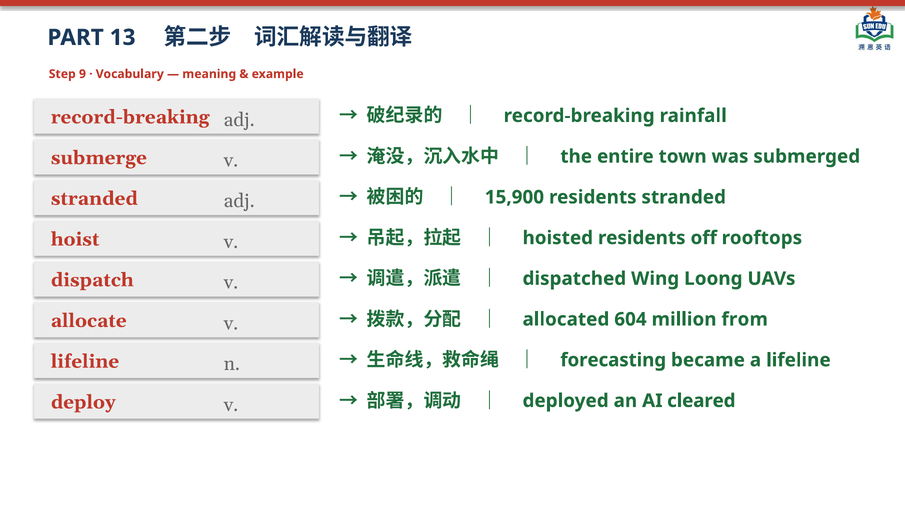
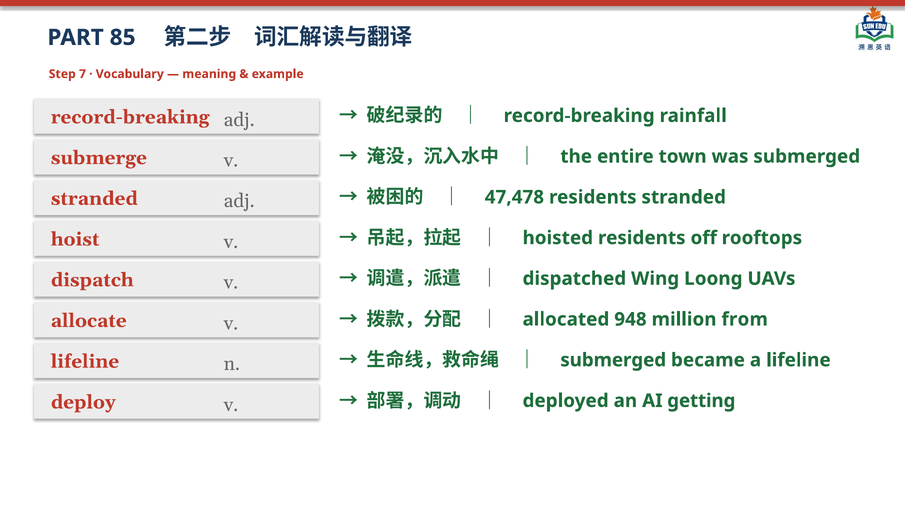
13: 13 -> 85 (123, 37)
9: 9 -> 7 (82, 74)
15,900: 15,900 -> 47,478 (514, 197)
604: 604 -> 948 (630, 319)
forecasting: forecasting -> submerged (613, 360)
cleared: cleared -> getting (701, 401)
